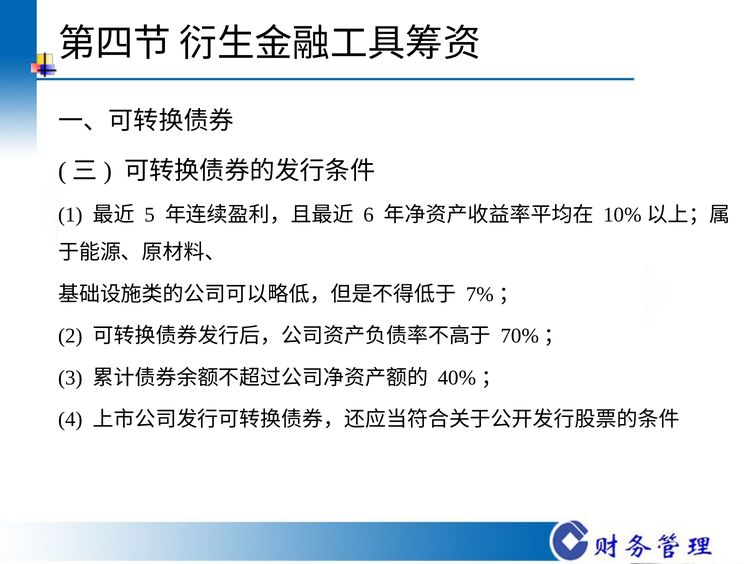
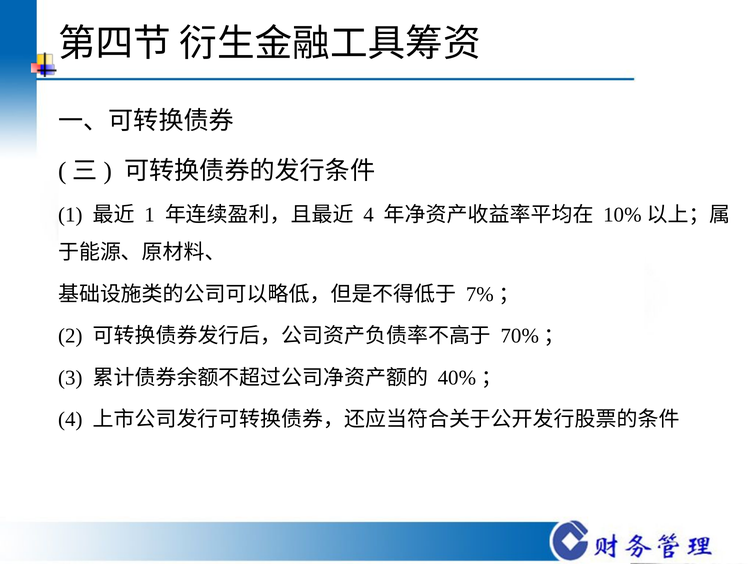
5: 5 -> 1 (150, 215)
6: 6 -> 4 (369, 215)
